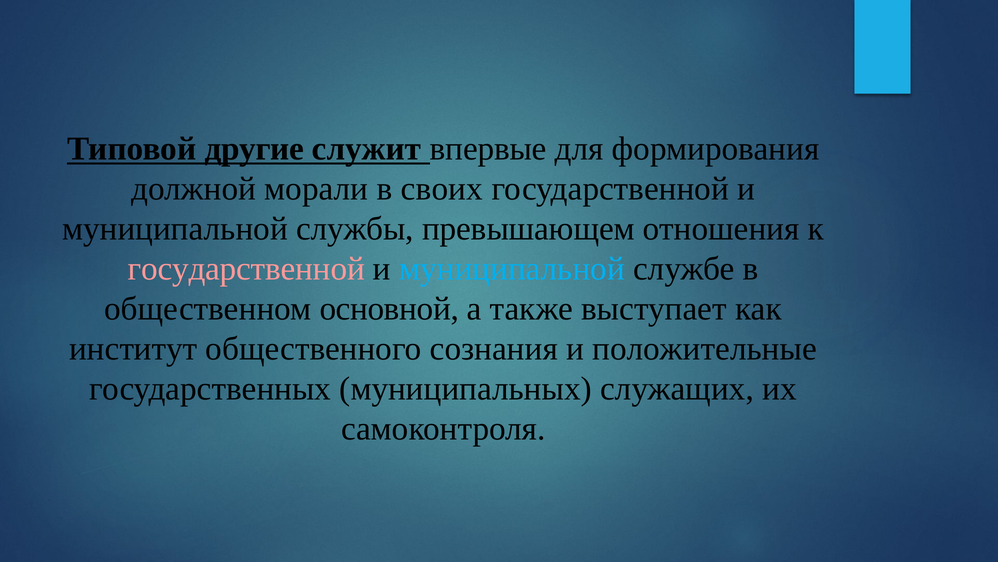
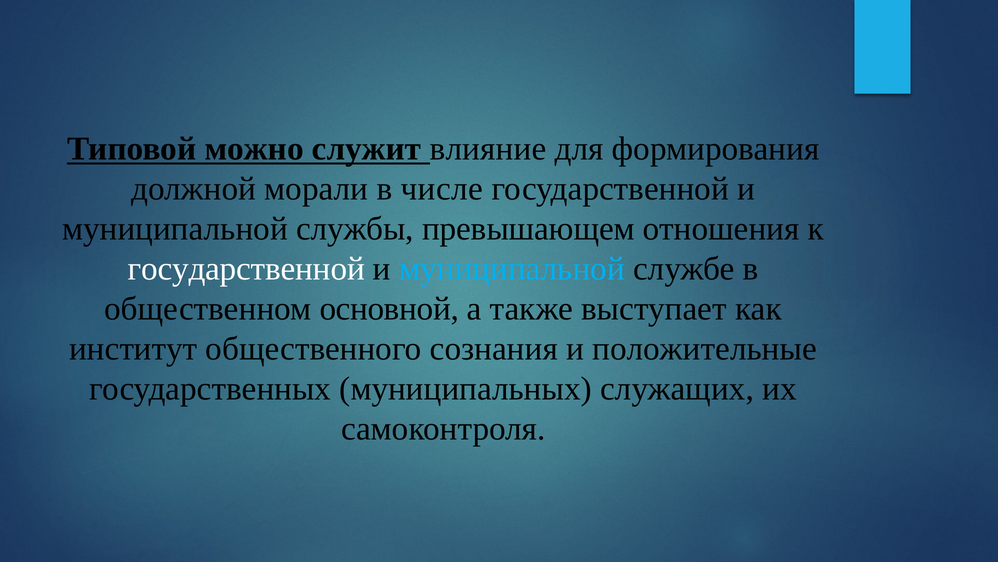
другие: другие -> можно (254, 149)
впервые: впервые -> влияние (488, 149)
своих: своих -> числе (442, 189)
государственной colour: pink -> white (246, 269)
